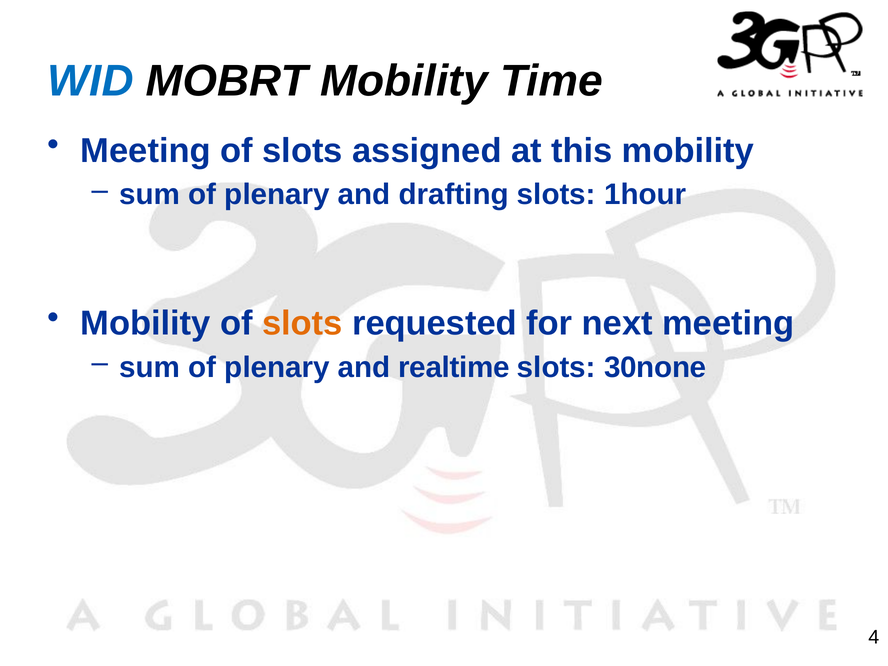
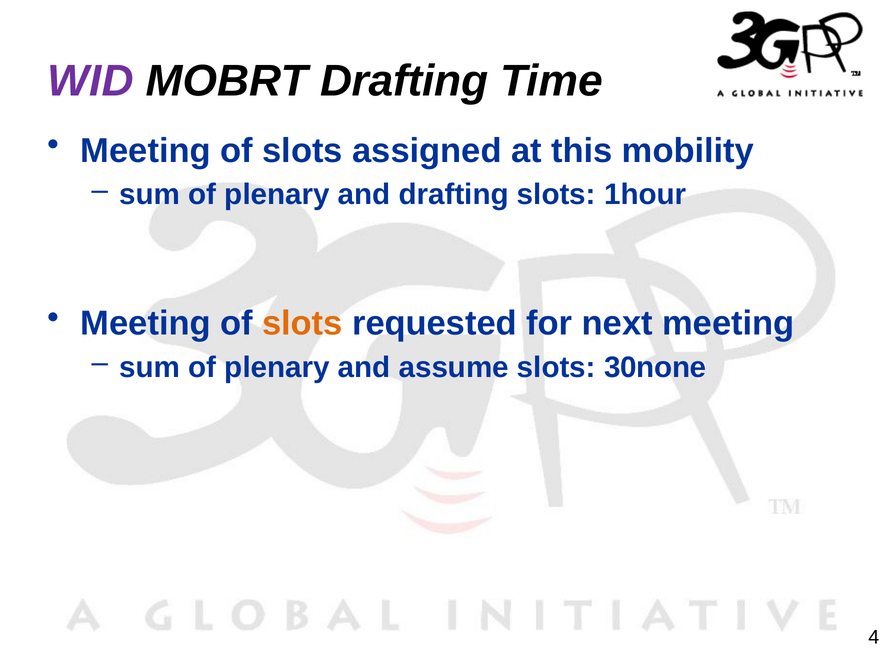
WID colour: blue -> purple (91, 81)
MOBRT Mobility: Mobility -> Drafting (404, 81)
Mobility: Mobility -> Meeting (146, 323)
realtime: realtime -> assume (454, 367)
